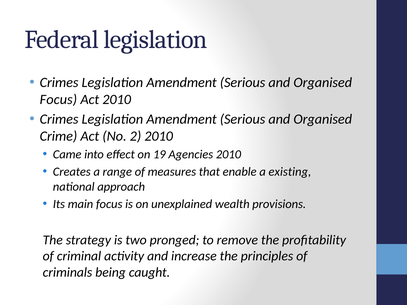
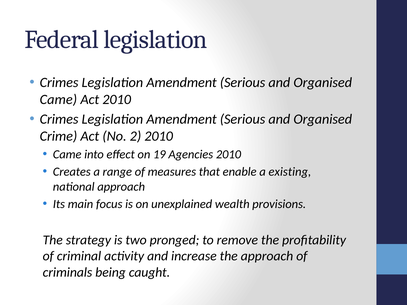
Focus: Focus -> Came (58, 100)
the principles: principles -> approach (267, 256)
